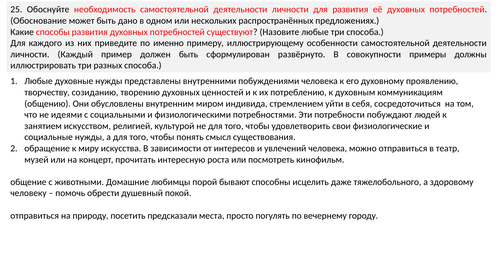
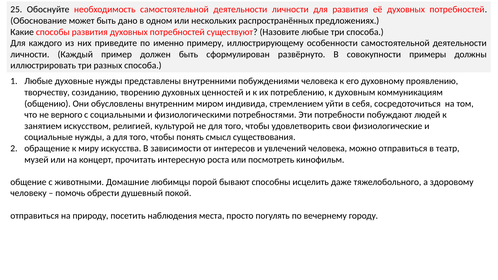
идеями: идеями -> верного (67, 115)
предсказали: предсказали -> наблюдения (172, 216)
